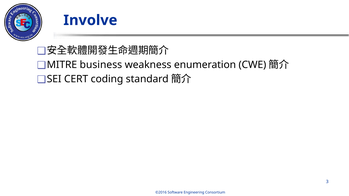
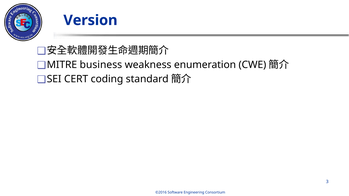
Involve: Involve -> Version (90, 20)
